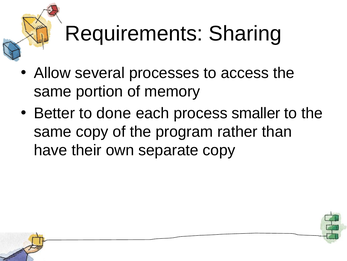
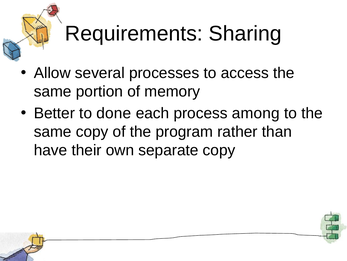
smaller: smaller -> among (256, 113)
